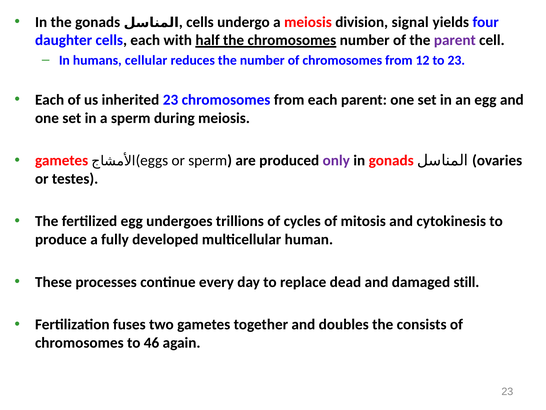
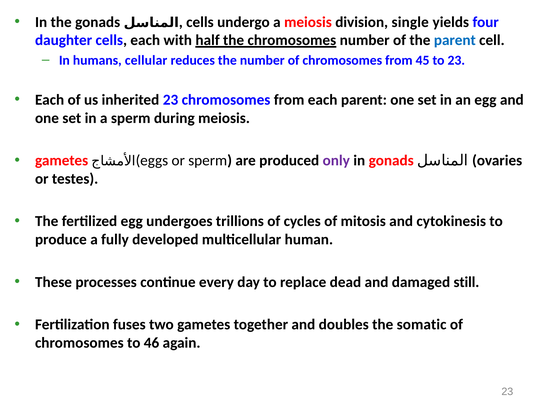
signal: signal -> single (410, 22)
parent colour: purple -> blue (455, 40)
12: 12 -> 45 (423, 60)
consists: consists -> somatic (422, 324)
